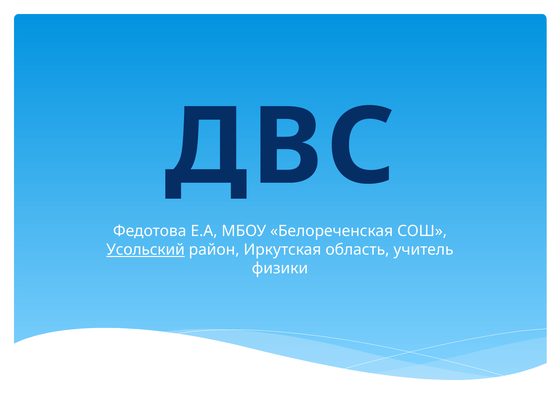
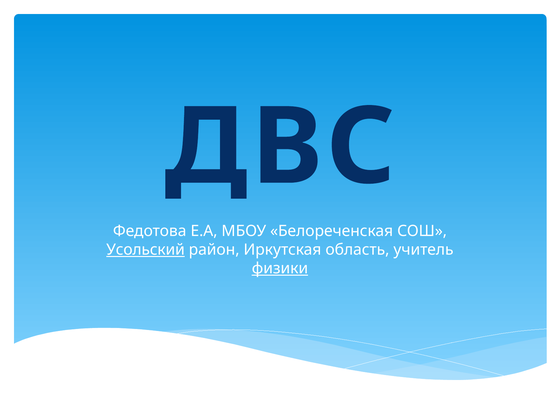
физики underline: none -> present (280, 268)
